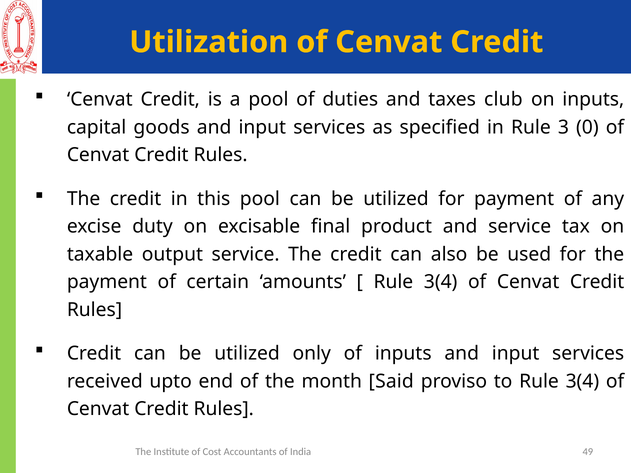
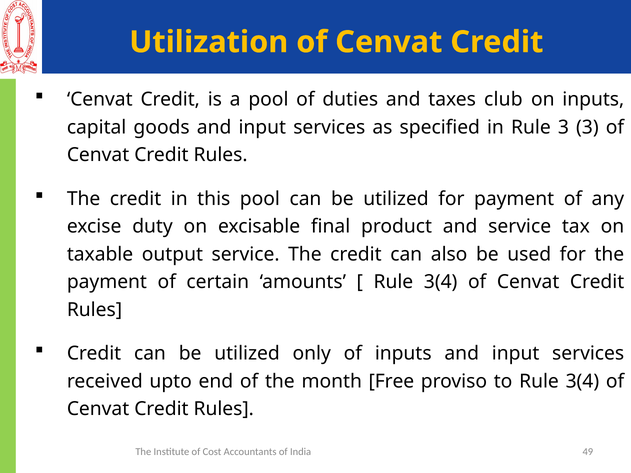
3 0: 0 -> 3 (587, 127)
Said: Said -> Free (391, 382)
